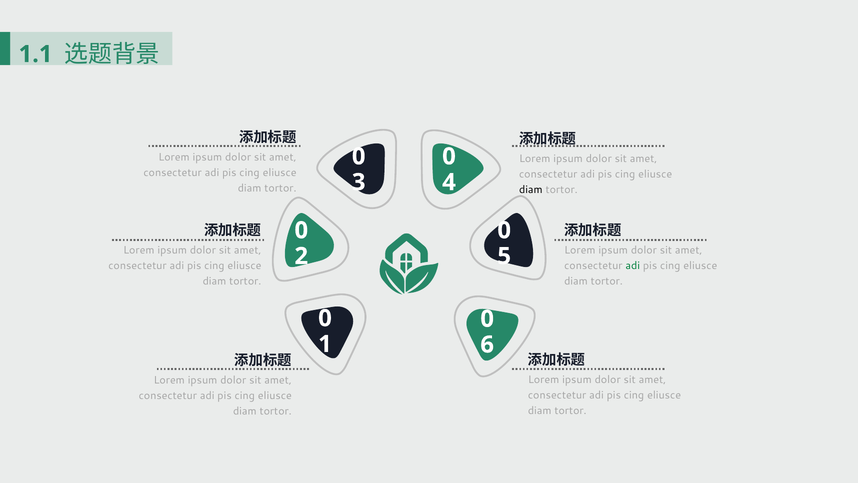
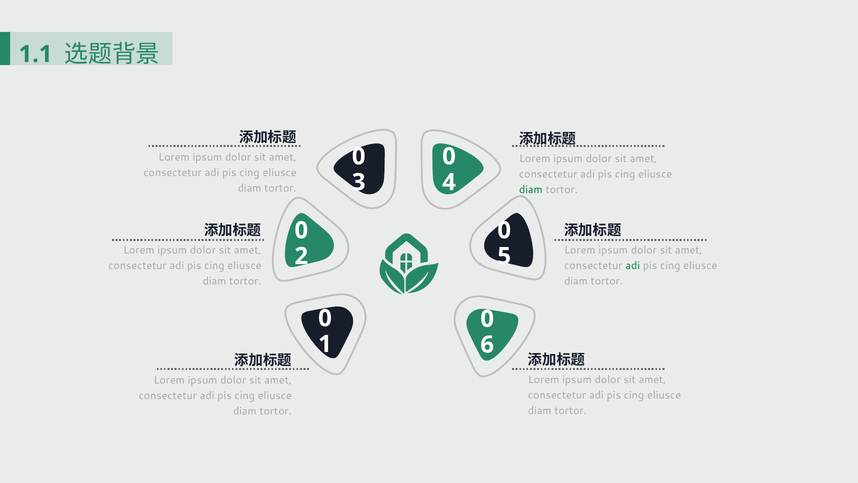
diam colour: black -> green (531, 190)
